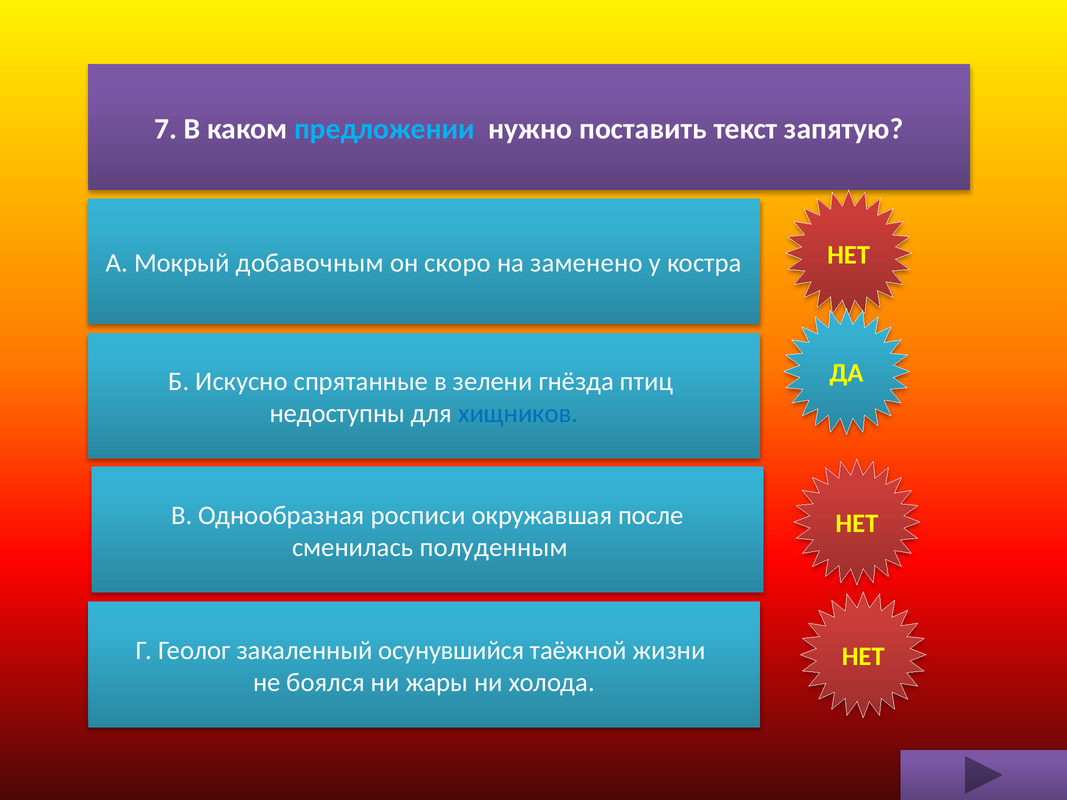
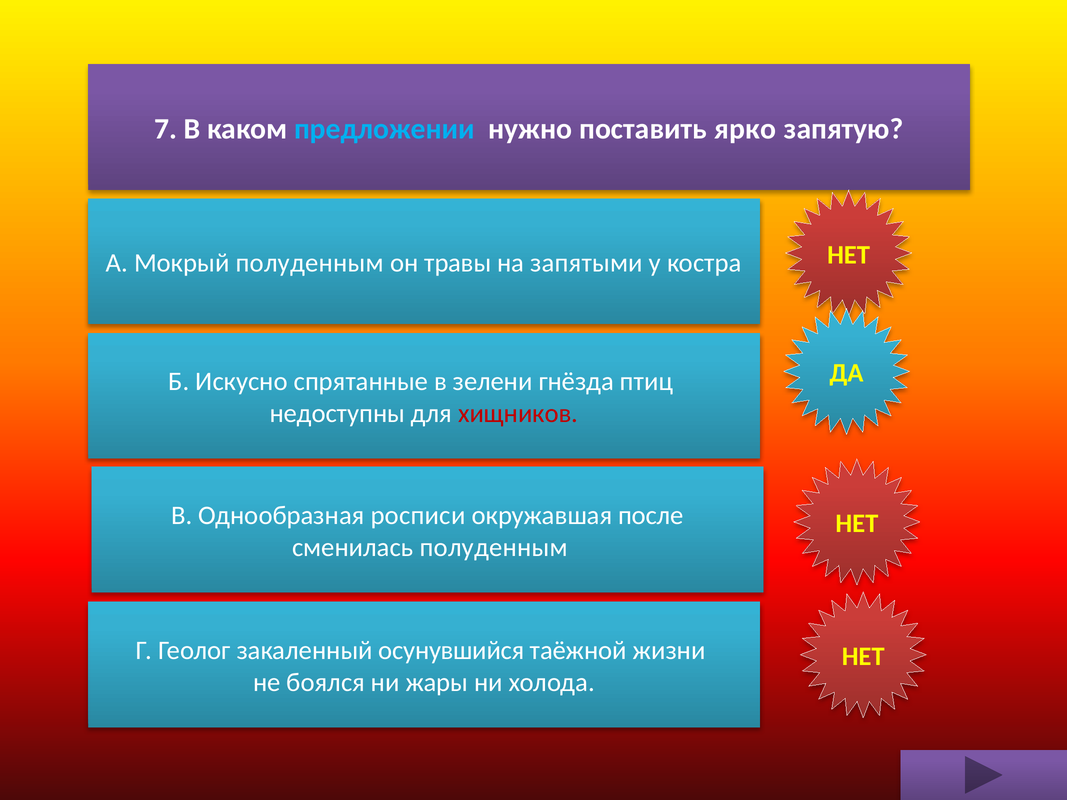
текст: текст -> ярко (745, 129)
Мокрый добавочным: добавочным -> полуденным (310, 263)
скоро: скоро -> травы (458, 263)
заменено: заменено -> запятыми (586, 263)
хищников colour: blue -> red (518, 414)
